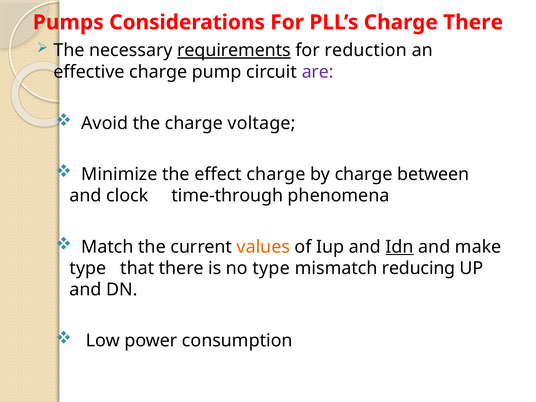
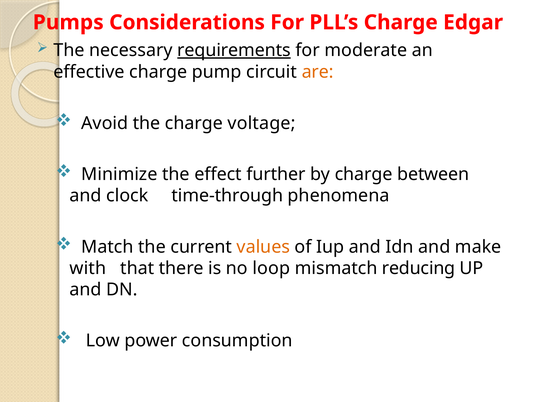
Charge There: There -> Edgar (473, 22)
reduction: reduction -> moderate (366, 50)
are colour: purple -> orange (318, 72)
effect charge: charge -> further (276, 174)
Idn underline: present -> none (400, 247)
type: type -> with (88, 268)
no type: type -> loop (271, 268)
